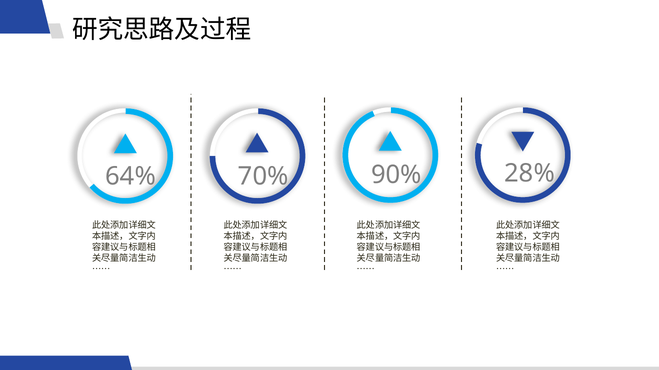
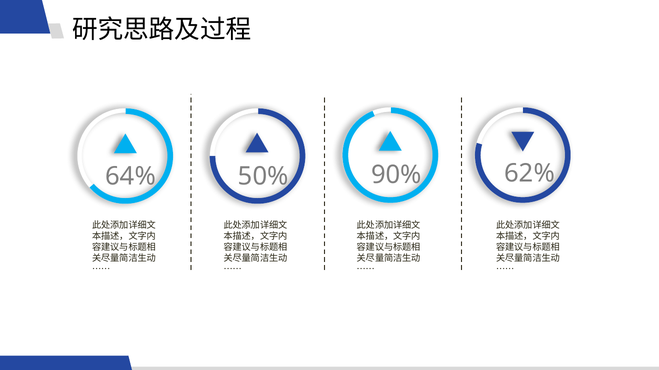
70%: 70% -> 50% (263, 176)
28%: 28% -> 62% (530, 174)
